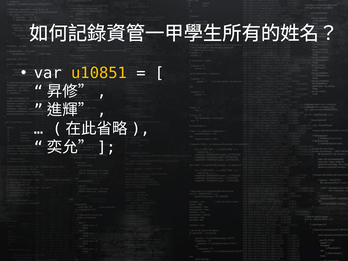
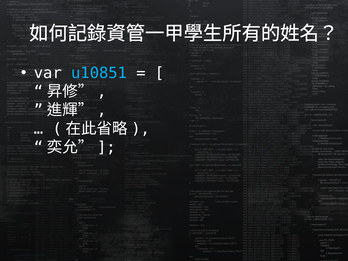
u10851 colour: yellow -> light blue (99, 73)
